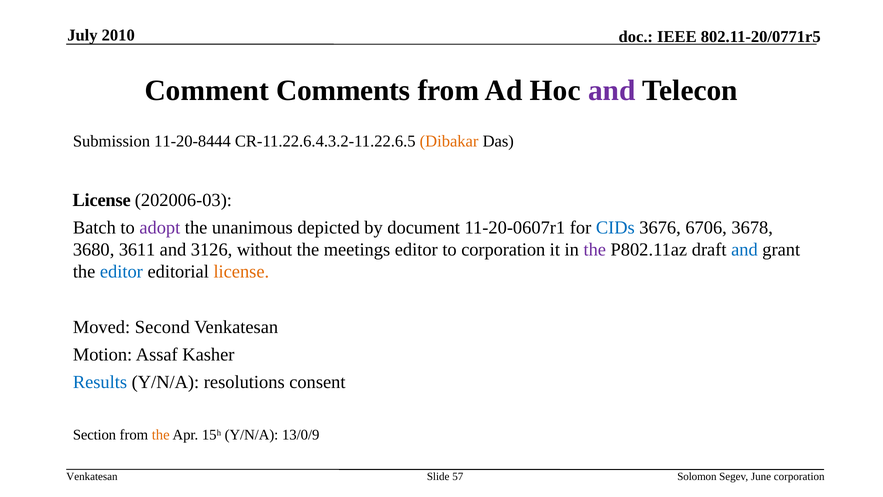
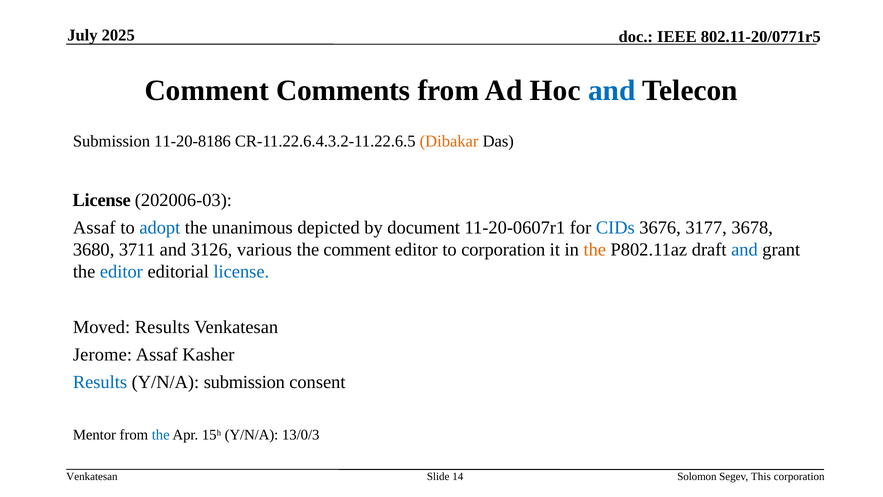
2010: 2010 -> 2025 (118, 35)
and colour: purple -> blue (612, 90)
11-20-8444: 11-20-8444 -> 11-20-8186 (193, 141)
Batch: Batch -> Assaf (94, 228)
adopt colour: purple -> blue (160, 228)
6706: 6706 -> 3177 (706, 228)
3611: 3611 -> 3711 (137, 250)
without: without -> various (264, 250)
the meetings: meetings -> comment (357, 250)
the colour: purple -> orange (595, 250)
license colour: orange -> blue (241, 272)
Moved Second: Second -> Results (162, 327)
Motion: Motion -> Jerome (102, 355)
Y/N/A resolutions: resolutions -> submission (244, 382)
Section: Section -> Mentor (94, 435)
the colour: orange -> blue (161, 435)
13/0/9: 13/0/9 -> 13/0/3 (301, 435)
57: 57 -> 14 (458, 476)
June: June -> This (761, 476)
